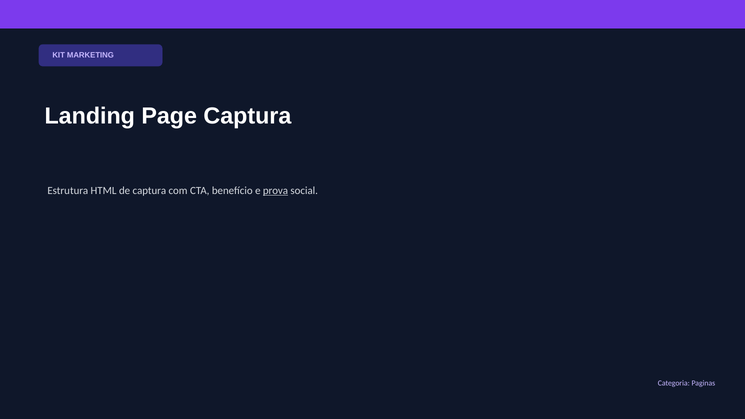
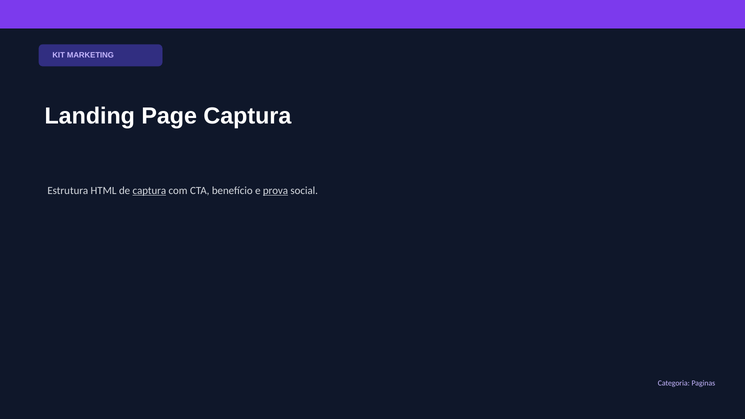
captura underline: none -> present (149, 191)
